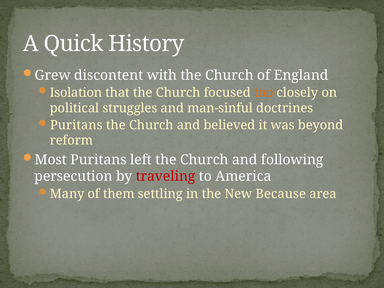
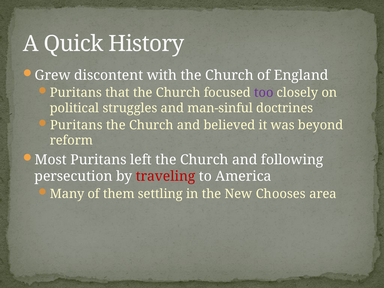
Isolation: Isolation -> Puritans (76, 93)
too colour: orange -> purple (264, 93)
Because: Because -> Chooses (281, 194)
